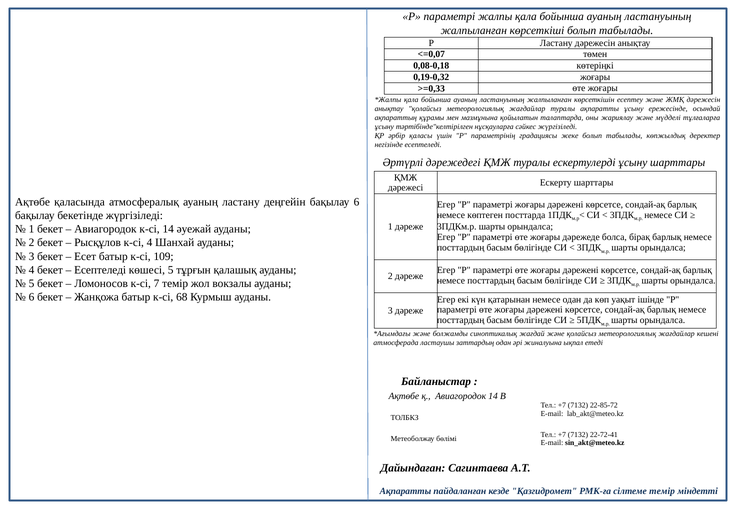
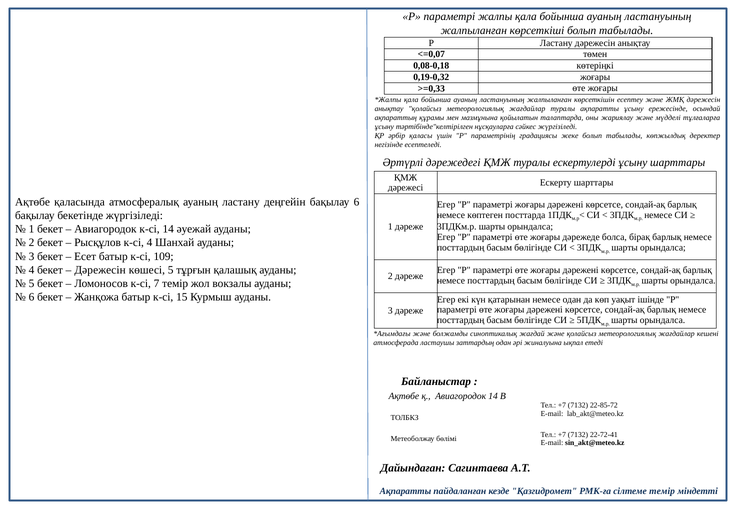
Есептеледі: Есептеледі -> Дәрежесін (100, 270)
68: 68 -> 15 (182, 297)
